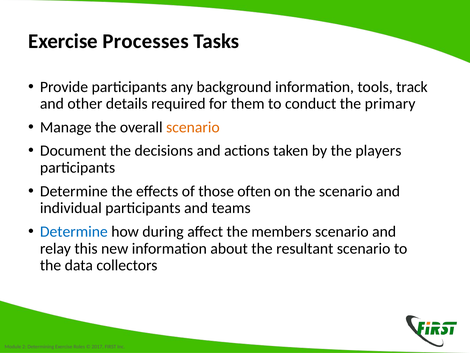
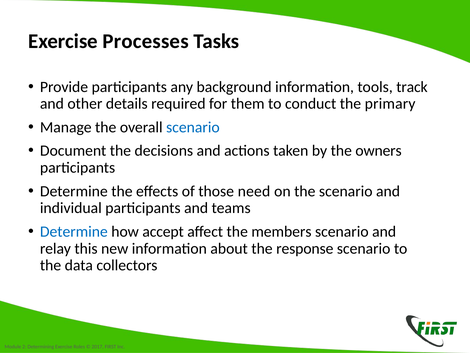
scenario colour: orange -> blue (193, 127)
players: players -> owners (379, 151)
often: often -> need (254, 191)
during: during -> accept (163, 231)
resultant: resultant -> response (305, 248)
